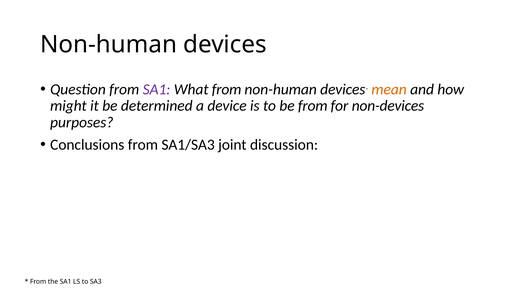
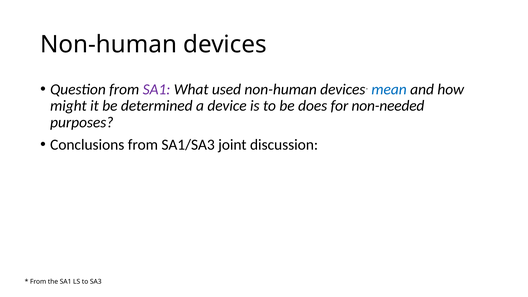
What from: from -> used (226, 89)
mean colour: orange -> blue (389, 89)
be from: from -> does (313, 106)
non-devices: non-devices -> non-needed (388, 106)
